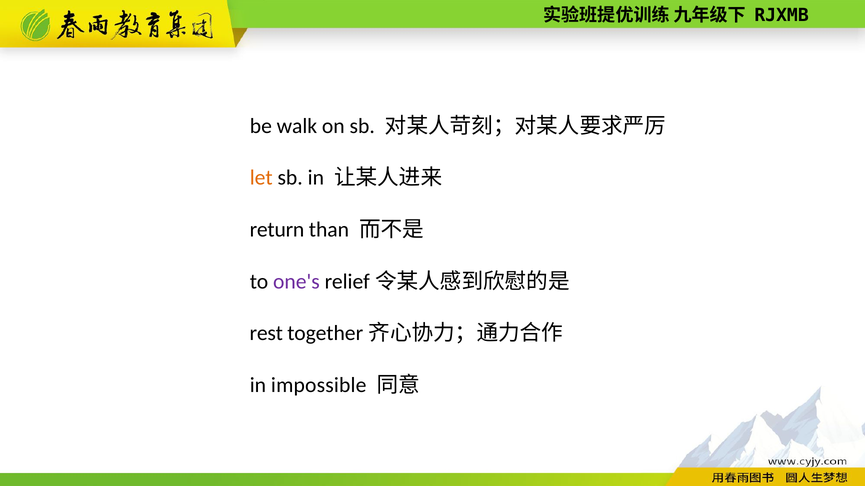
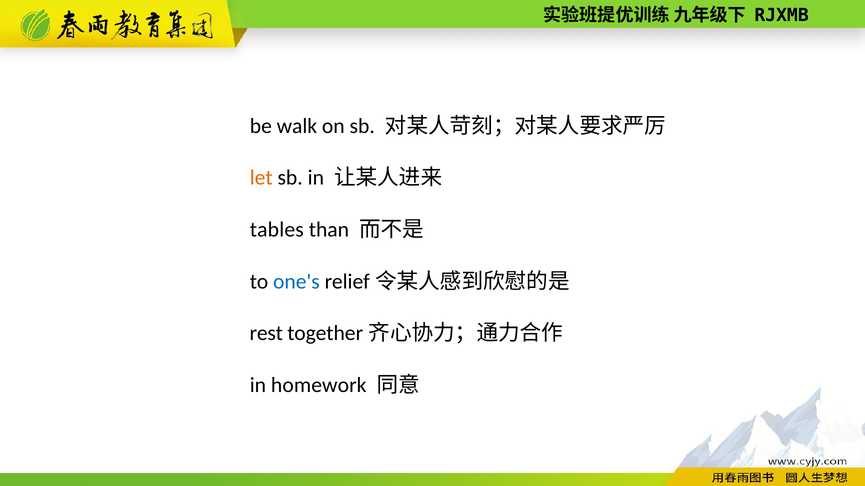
return: return -> tables (277, 230)
one's colour: purple -> blue (296, 282)
impossible: impossible -> homework (319, 386)
